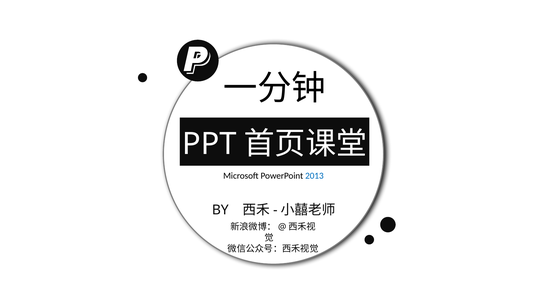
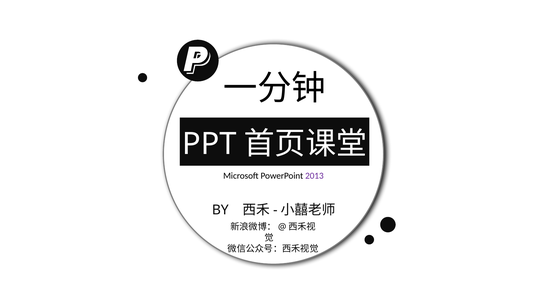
2013 colour: blue -> purple (314, 176)
